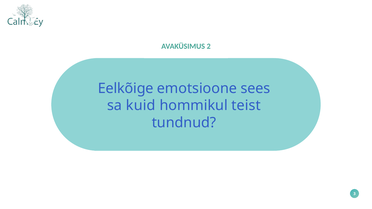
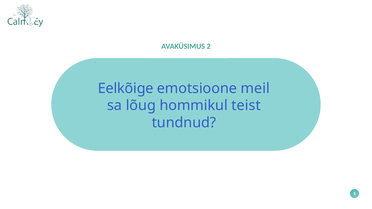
sees: sees -> meil (255, 88)
kuid: kuid -> lõug (141, 106)
